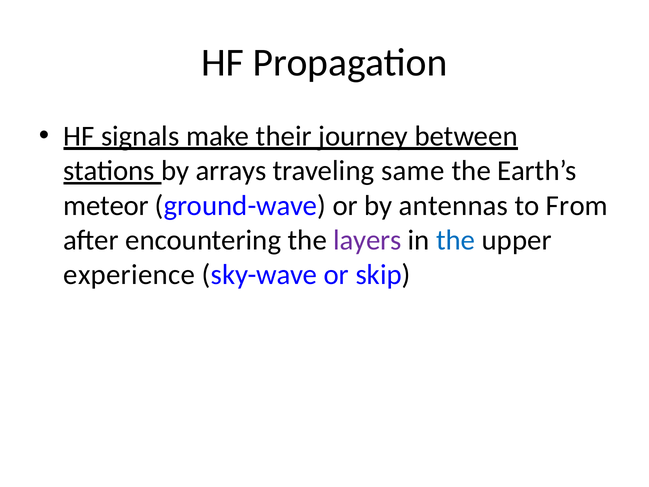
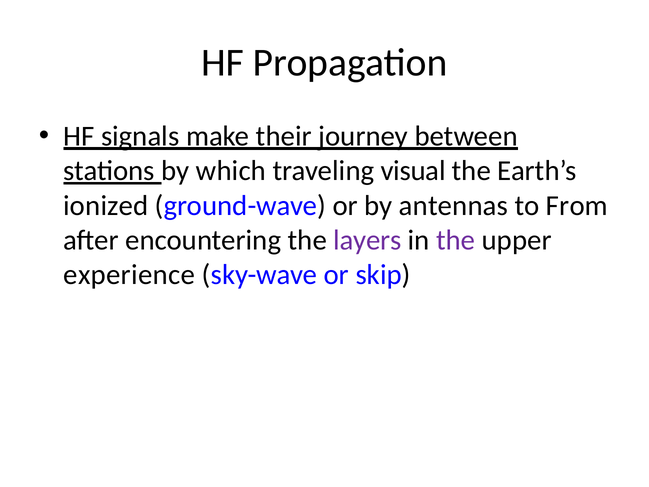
arrays: arrays -> which (231, 171)
same: same -> visual (413, 171)
meteor: meteor -> ionized (106, 205)
the colour: blue -> purple (456, 240)
